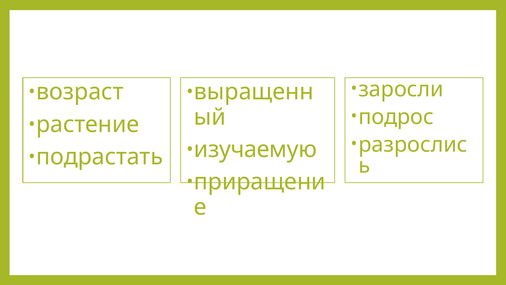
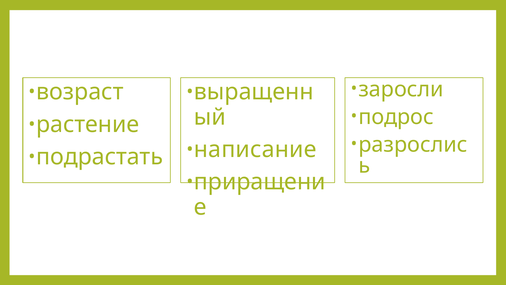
изучаемую: изучаемую -> написание (255, 149)
